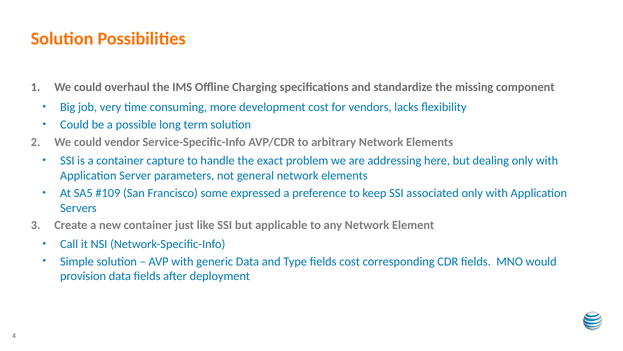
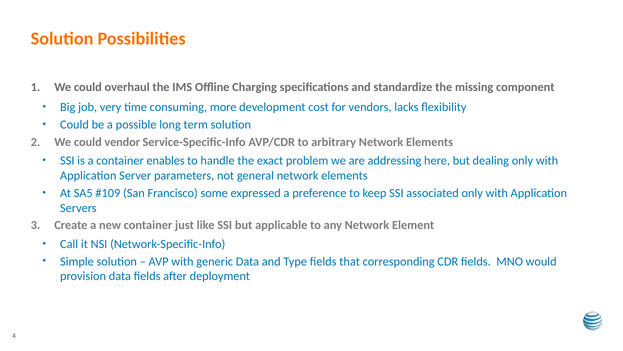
capture: capture -> enables (166, 161)
fields cost: cost -> that (350, 261)
